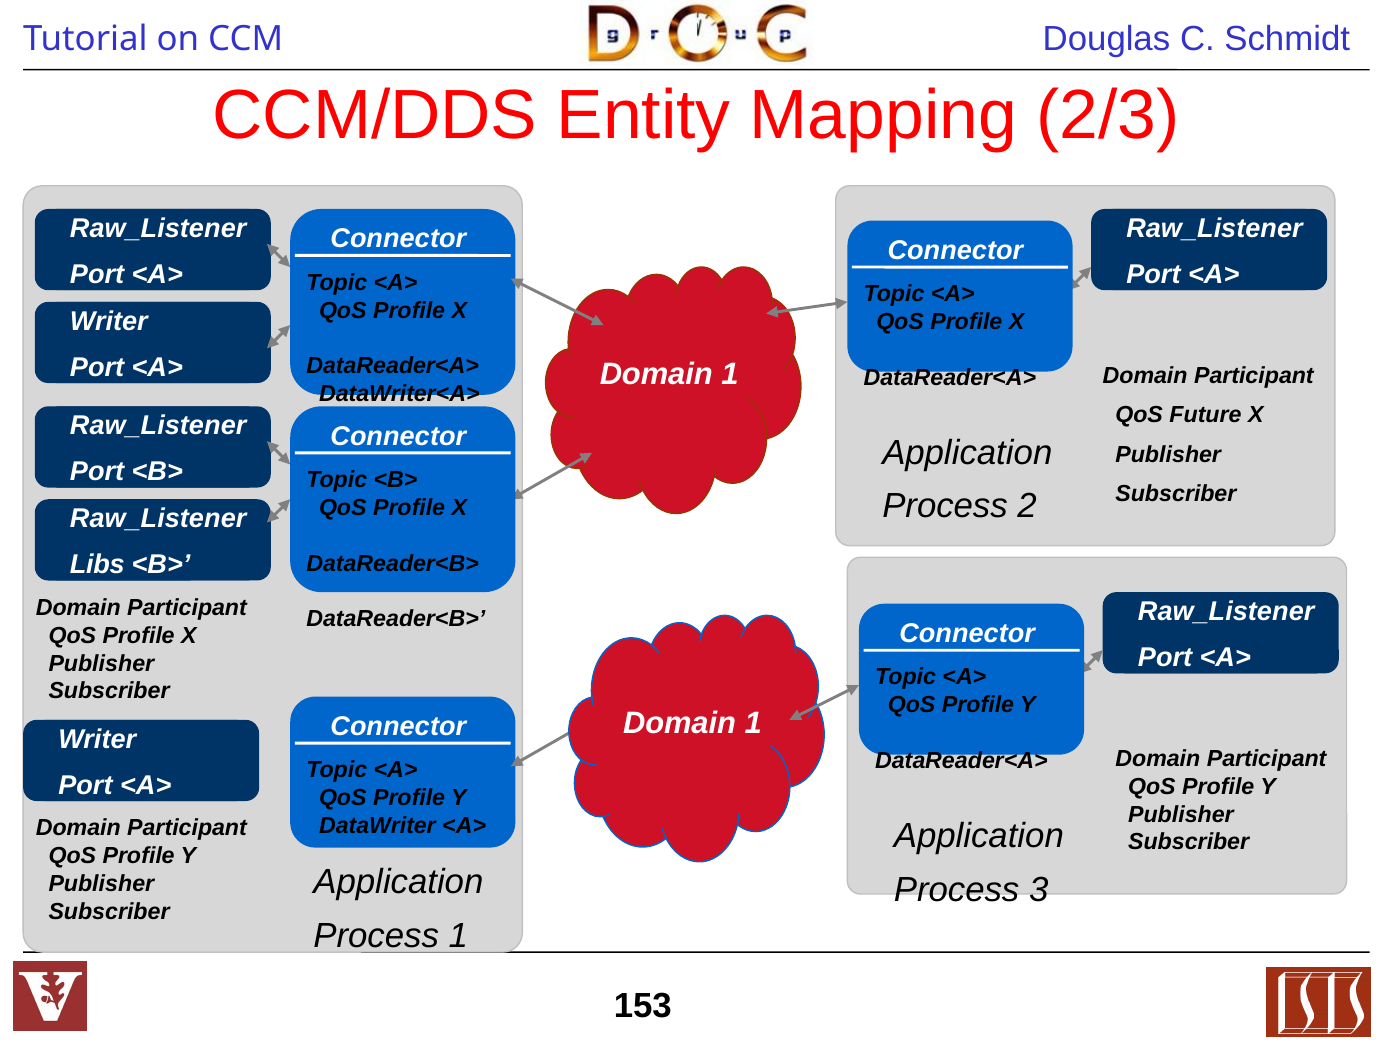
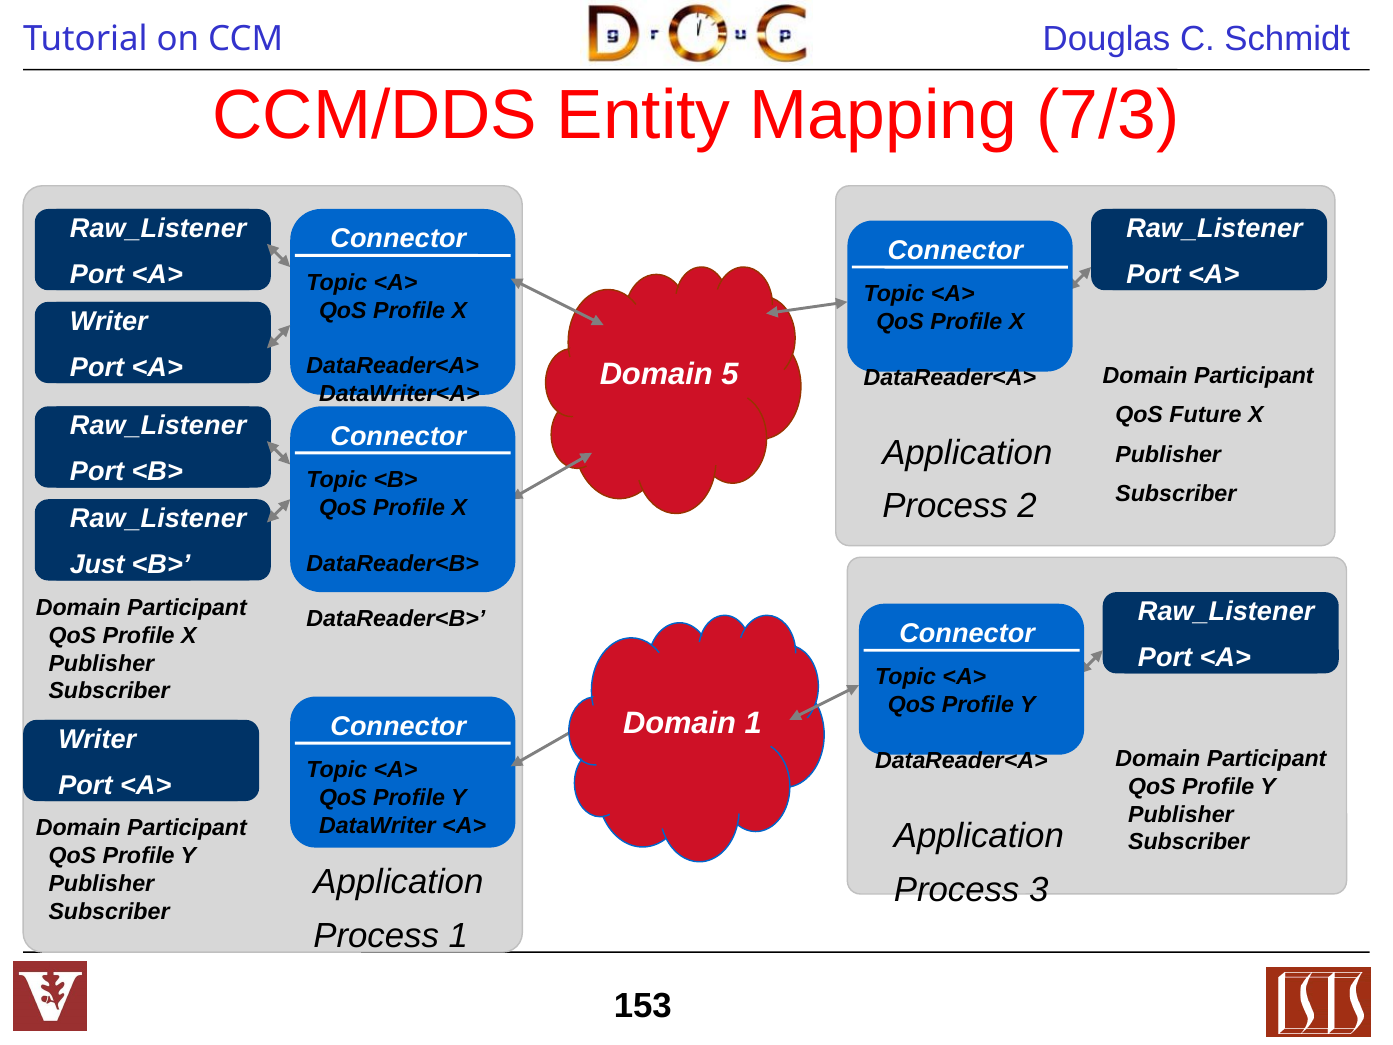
2/3: 2/3 -> 7/3 (1108, 115)
1: 1 -> 5 (730, 375)
Libs: Libs -> Just (97, 565)
